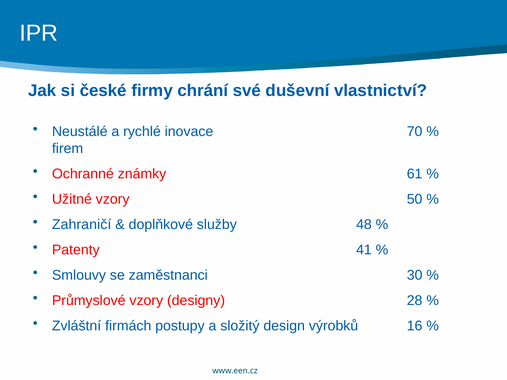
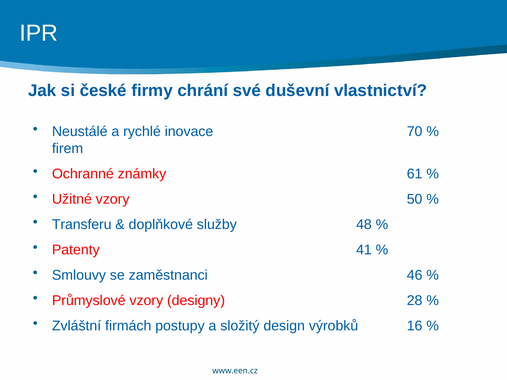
Zahraničí: Zahraničí -> Transferu (82, 225)
30: 30 -> 46 (415, 275)
